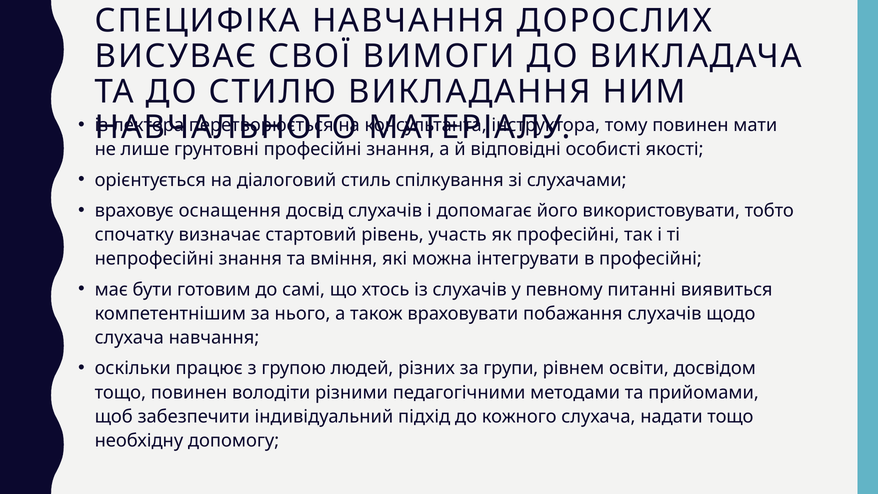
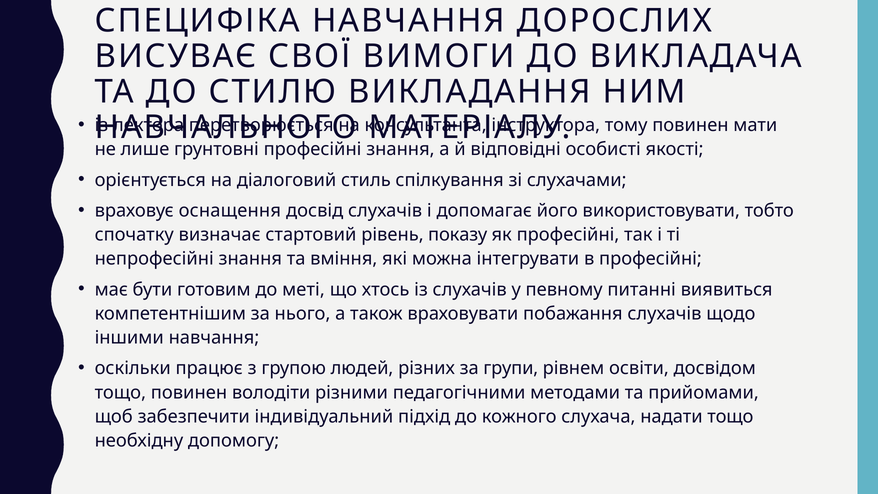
участь: участь -> показу (458, 235)
самі: самі -> меті (304, 289)
слухача: слухача -> іншими (129, 338)
